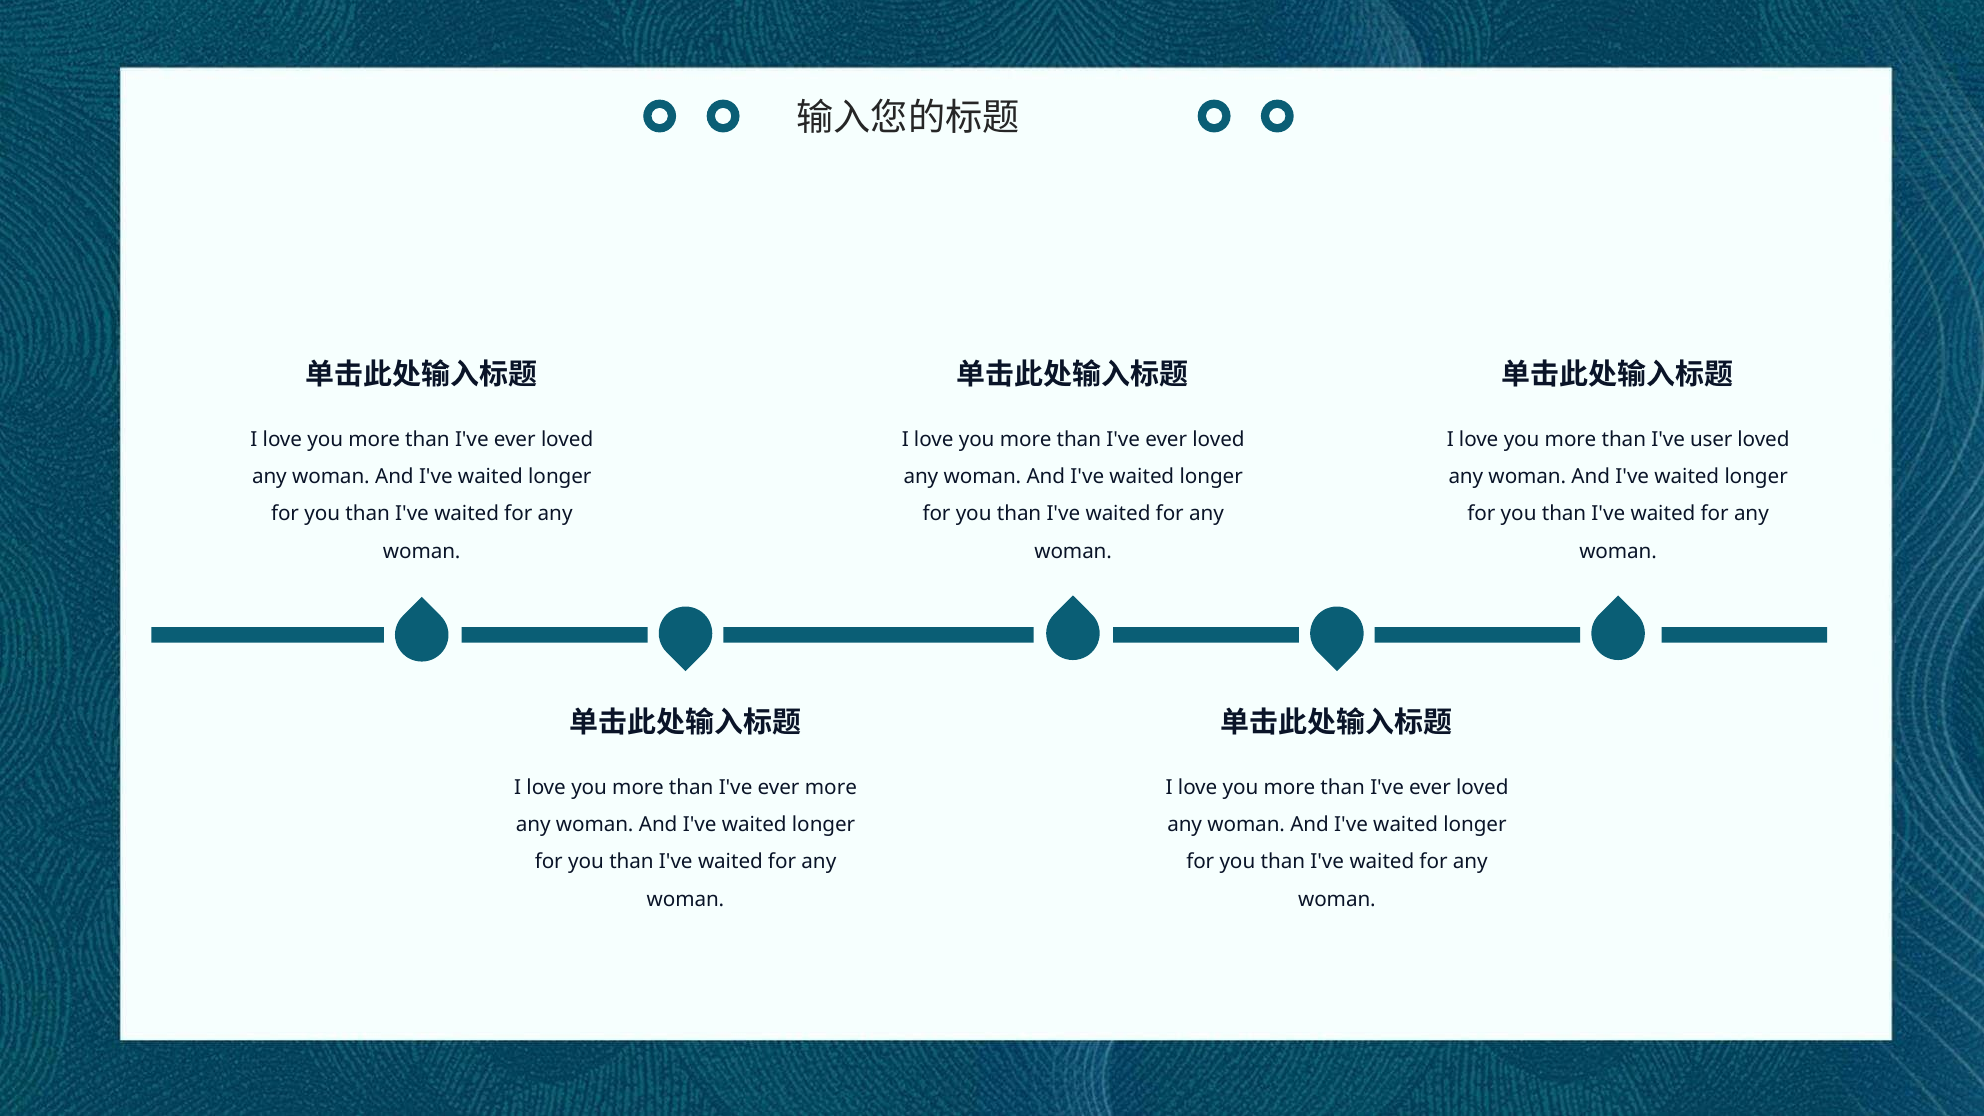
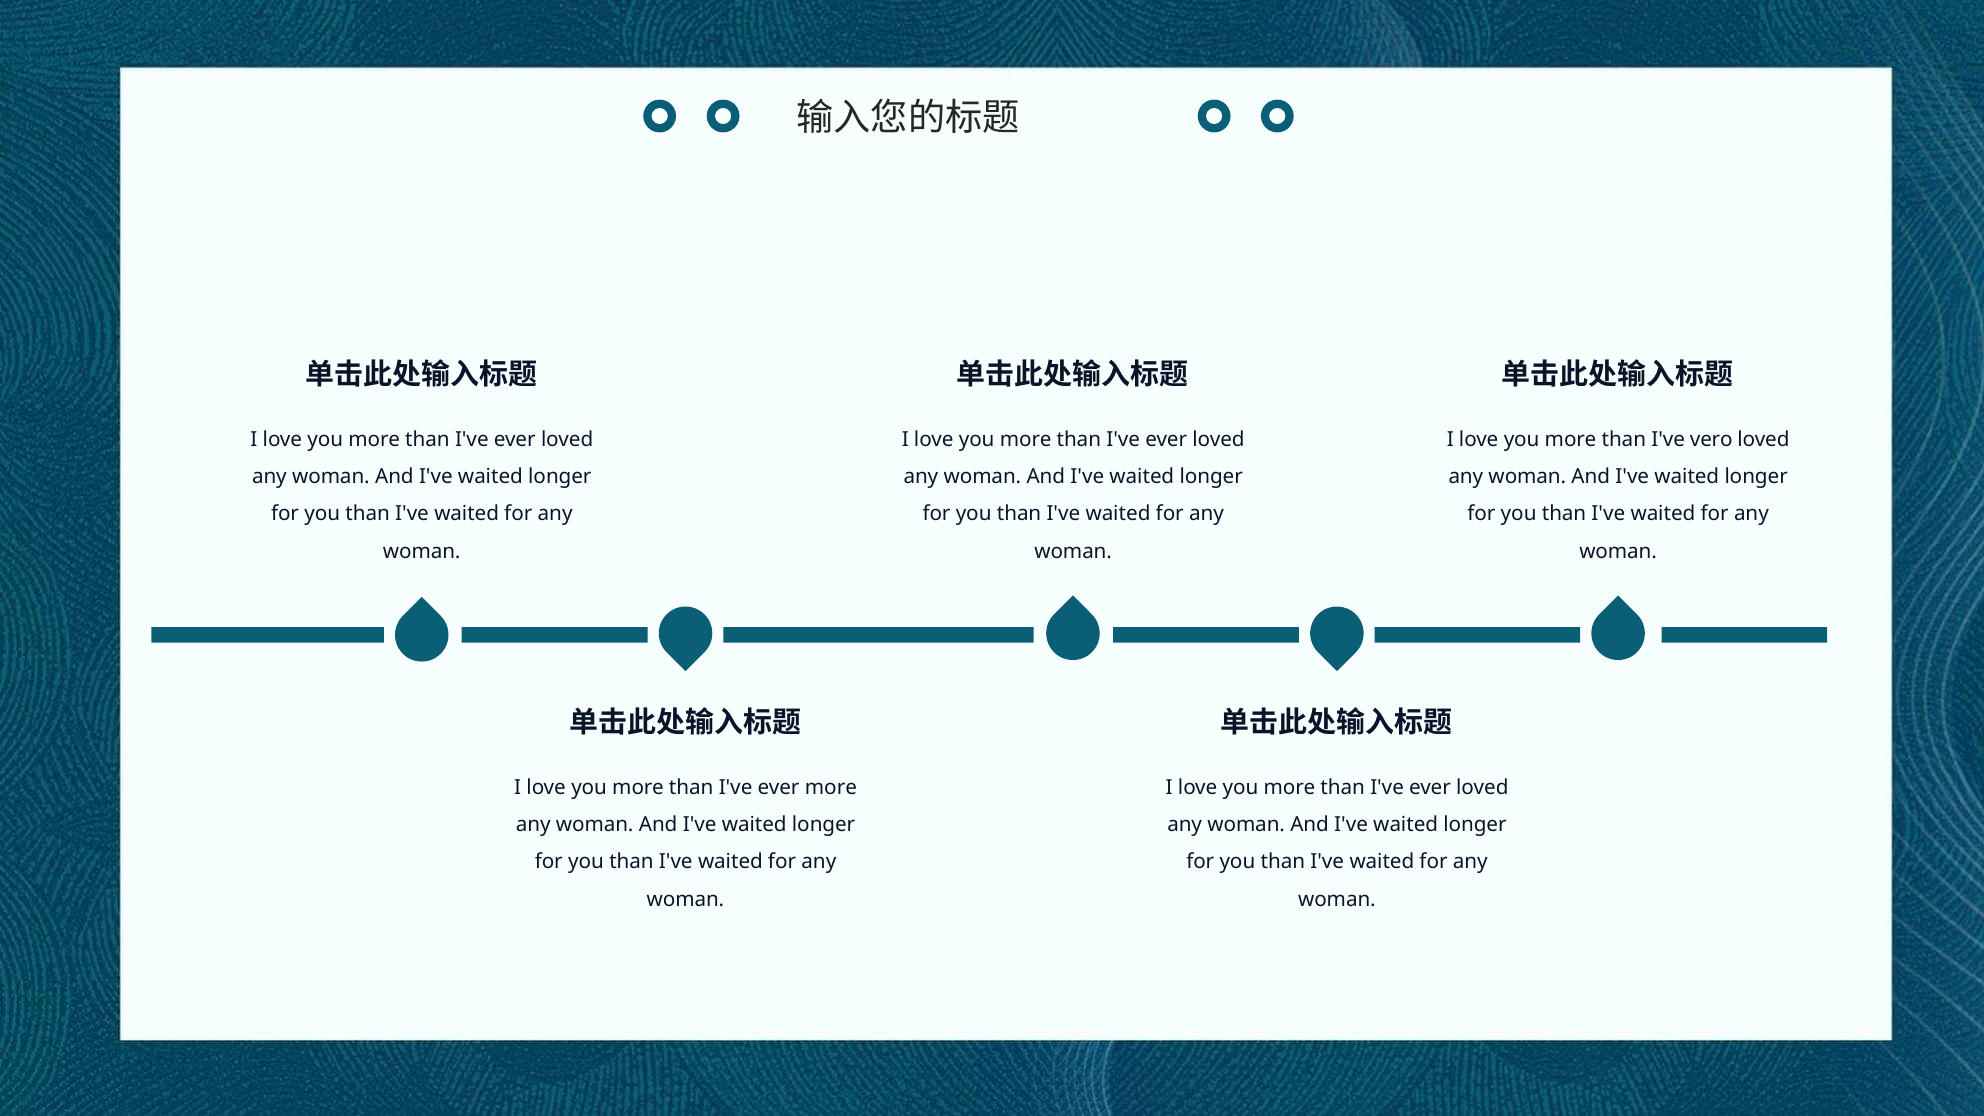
user: user -> vero (1711, 439)
